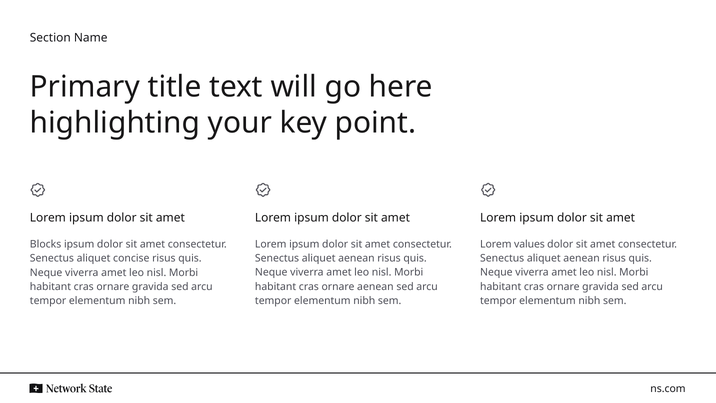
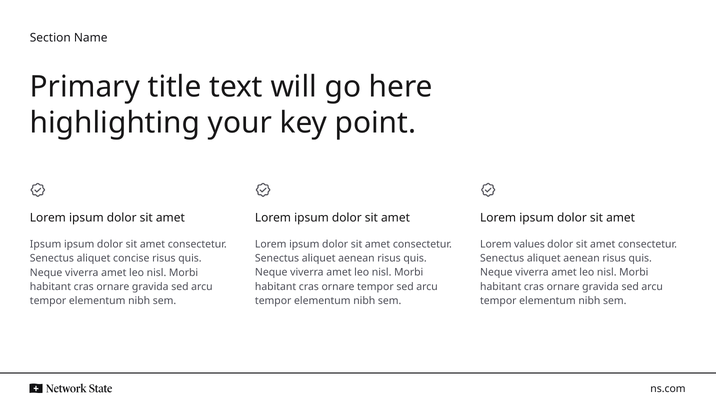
Blocks: Blocks -> Ipsum (46, 244)
ornare aenean: aenean -> tempor (375, 287)
